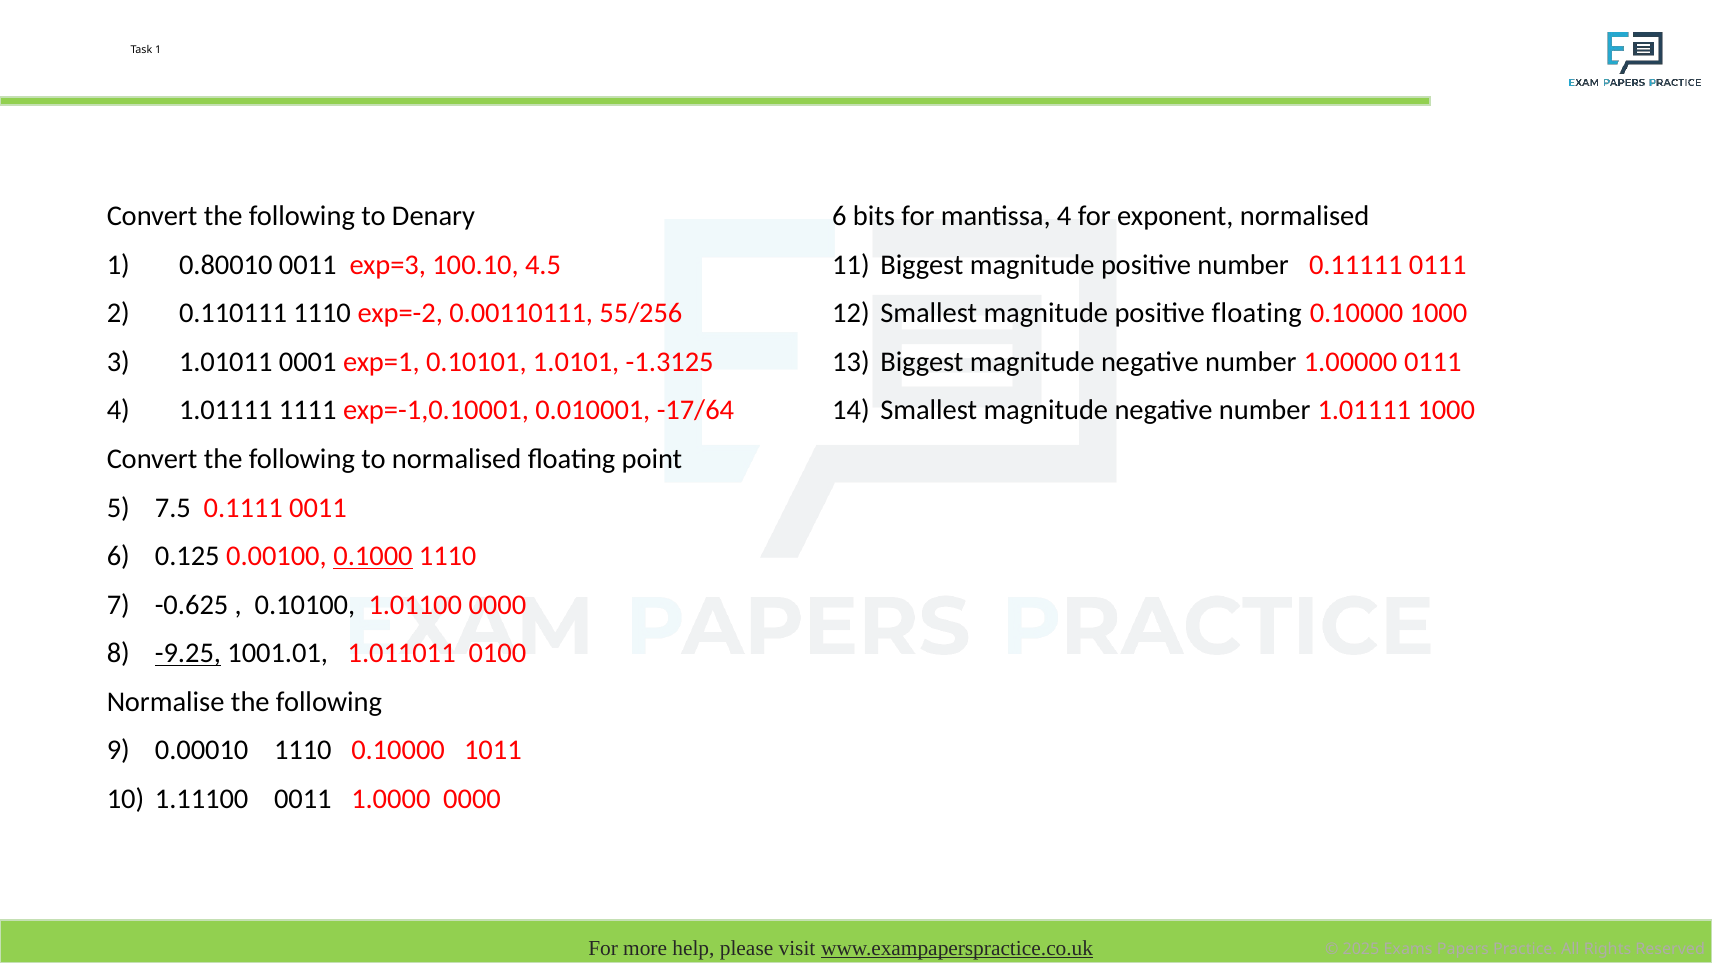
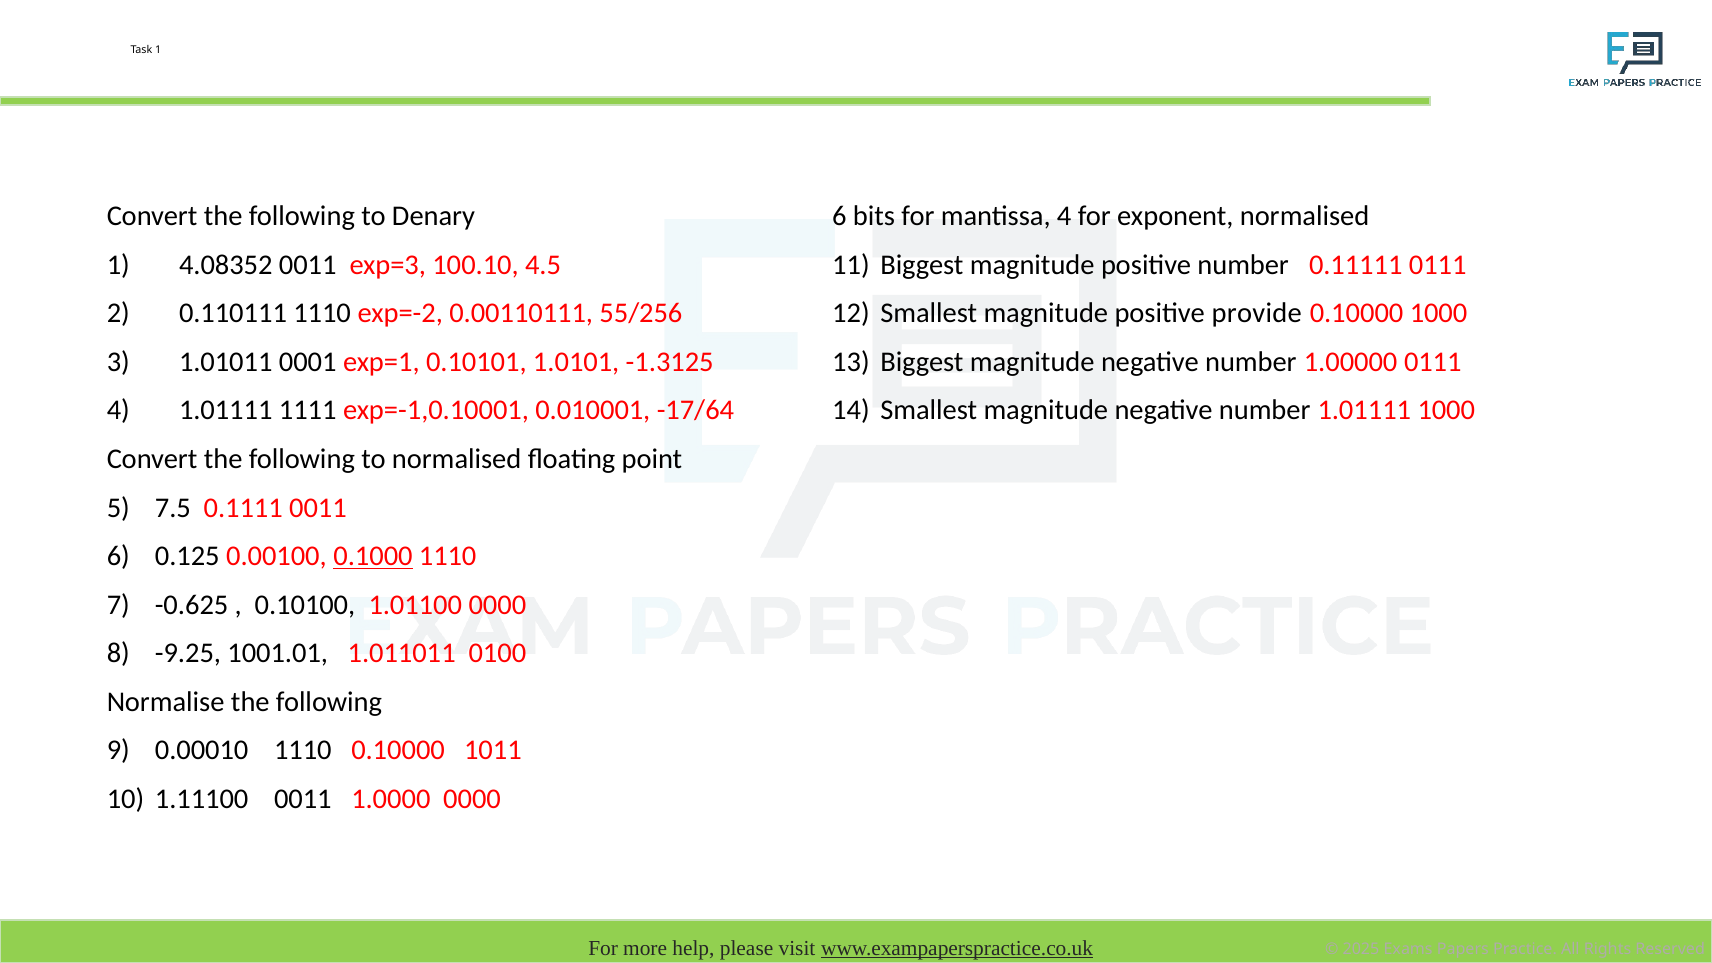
0.80010: 0.80010 -> 4.08352 (226, 265)
positive floating: floating -> provide (1257, 313)
-9.25 underline: present -> none (188, 653)
